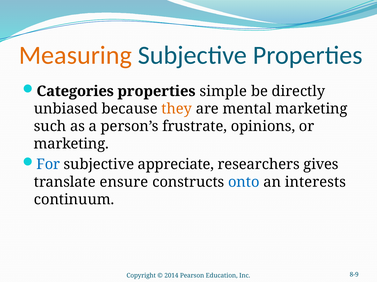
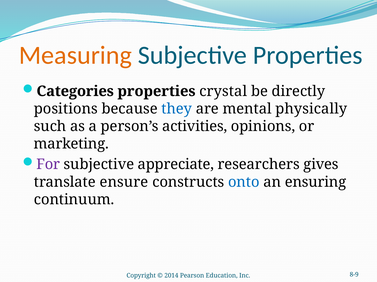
simple: simple -> crystal (223, 91)
unbiased: unbiased -> positions (66, 109)
they colour: orange -> blue (177, 109)
mental marketing: marketing -> physically (311, 109)
frustrate: frustrate -> activities (195, 127)
For colour: blue -> purple (48, 165)
interests: interests -> ensuring (316, 182)
